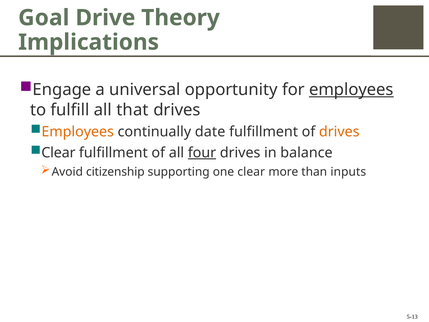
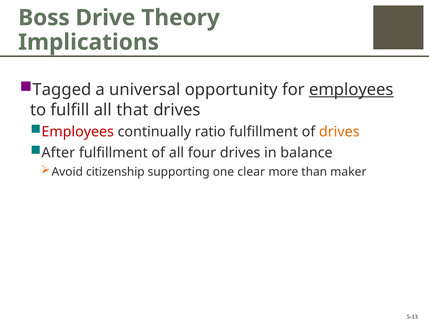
Goal: Goal -> Boss (44, 18)
Engage: Engage -> Tagged (62, 90)
Employees colour: orange -> red (78, 132)
date: date -> ratio (210, 132)
Clear: Clear -> After (58, 153)
four underline: present -> none (202, 153)
inputs: inputs -> maker (348, 172)
